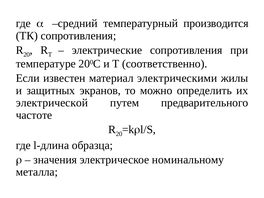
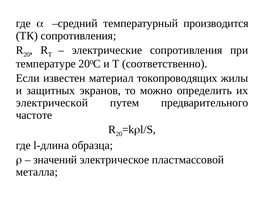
электрическими: электрическими -> токопроводящих (177, 78)
значения: значения -> значений (55, 160)
номинальному: номинальному -> пластмассовой (188, 160)
